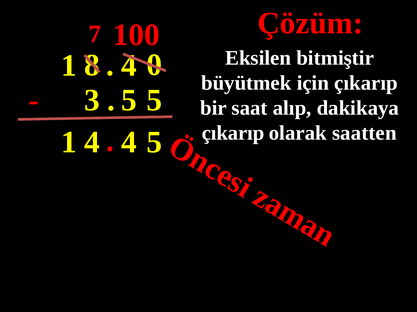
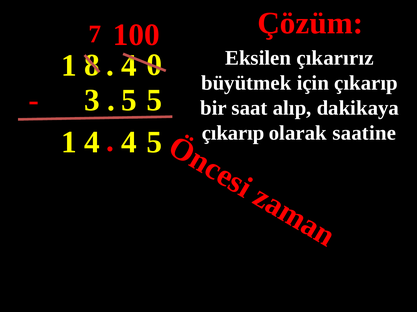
bitmiştir: bitmiştir -> çıkarırız (335, 58)
saatten: saatten -> saatine (364, 133)
